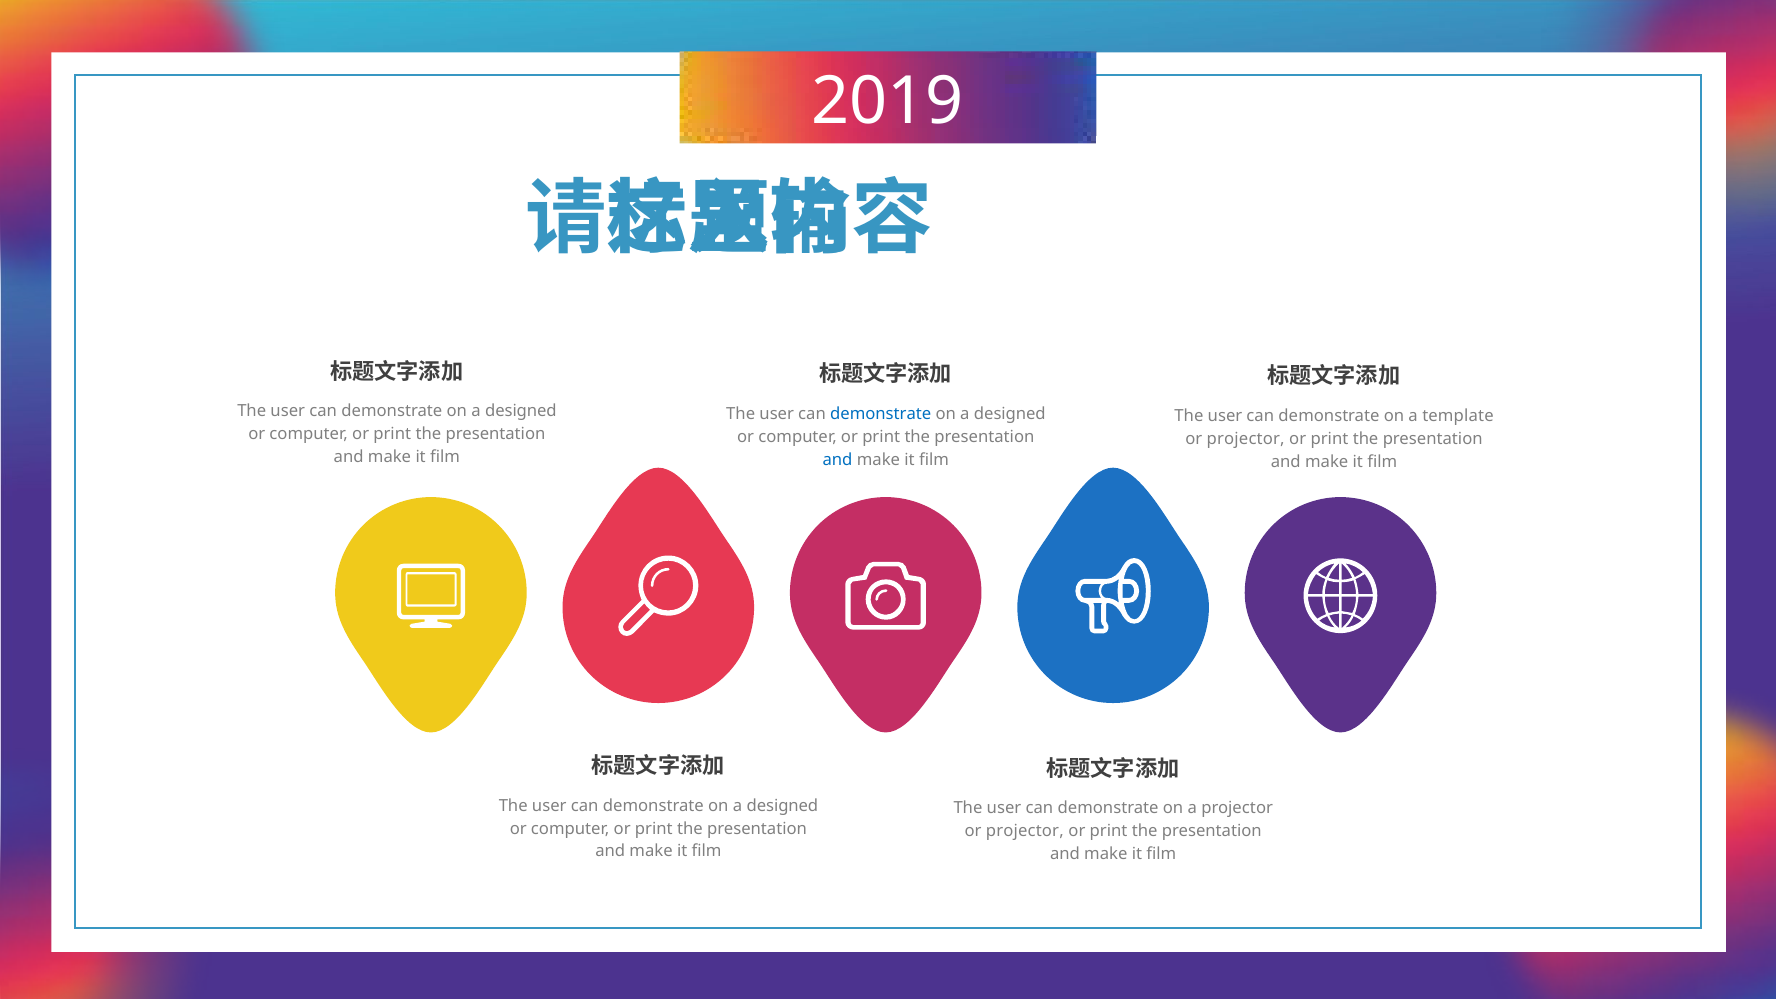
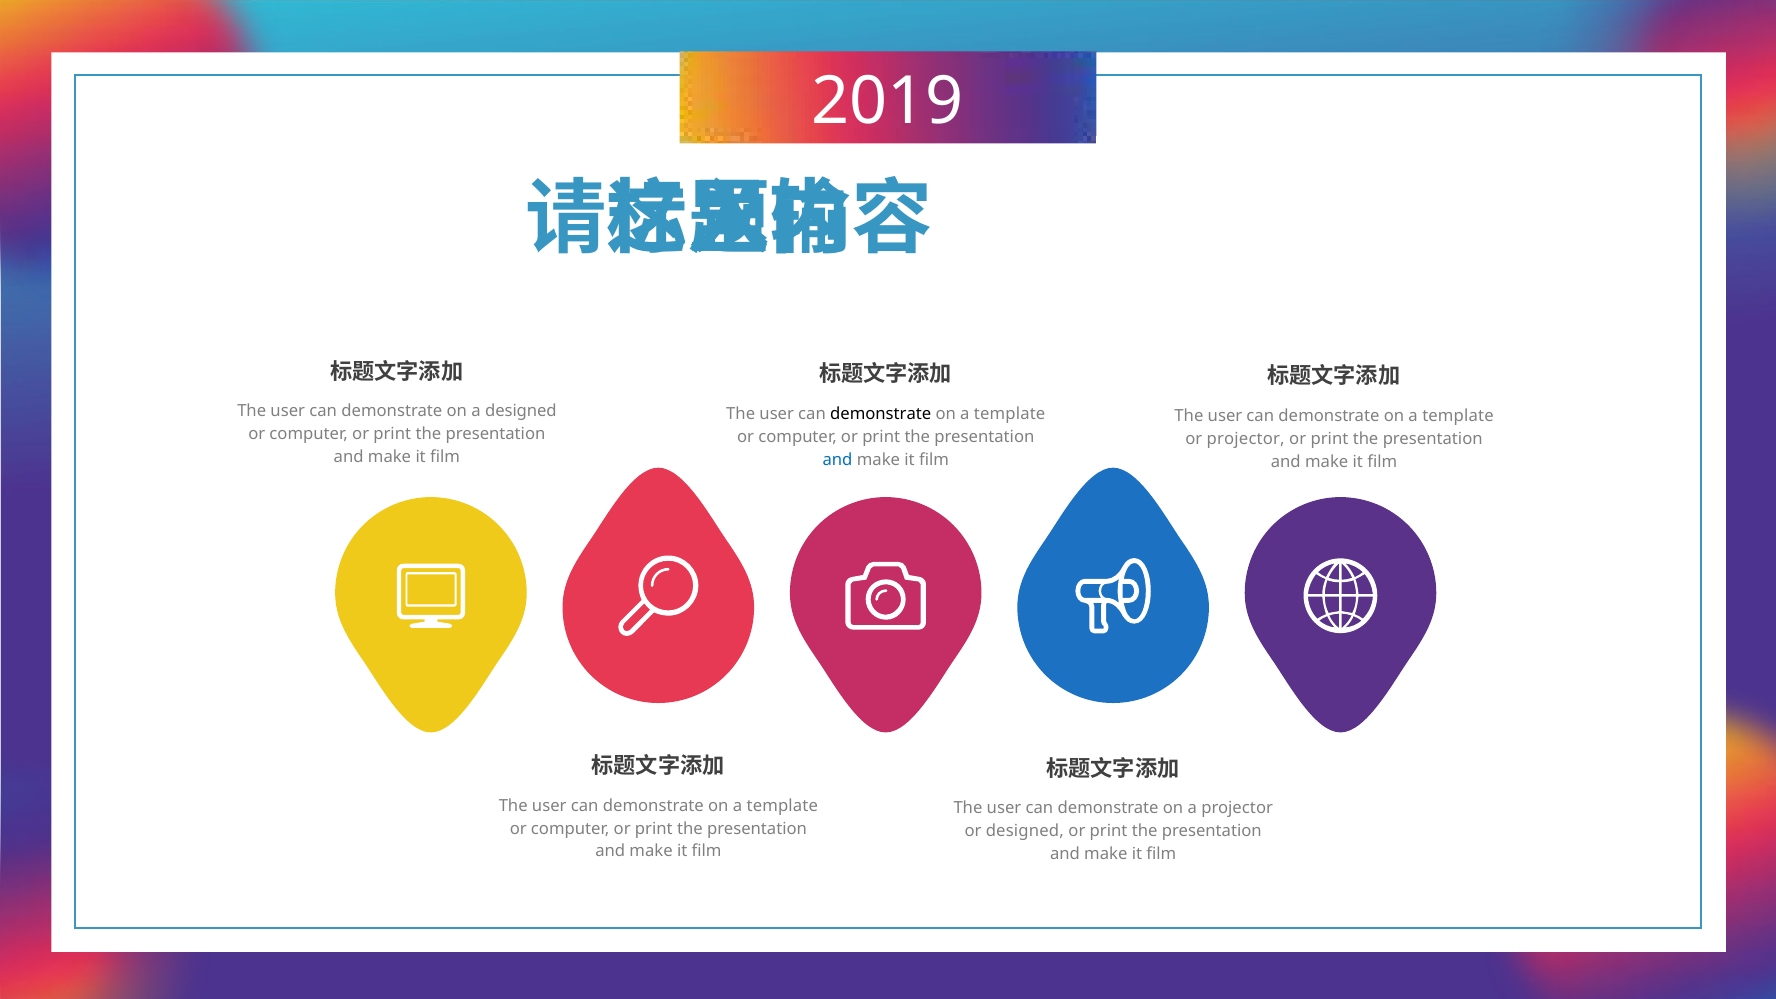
demonstrate colour: blue -> black (881, 414)
designed: designed -> template (1010, 414)
designed: designed -> template (782, 806)
projector: projector -> designed (1025, 831)
